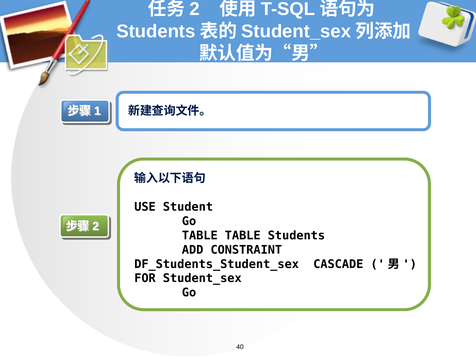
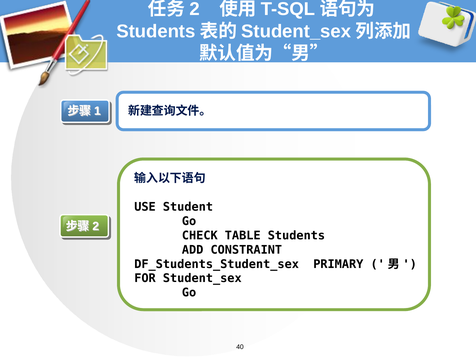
TABLE: TABLE -> CHECK (200, 236)
CASCADE: CASCADE -> PRIMARY (338, 264)
